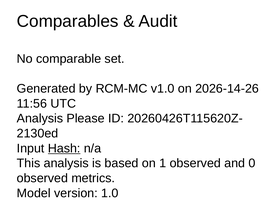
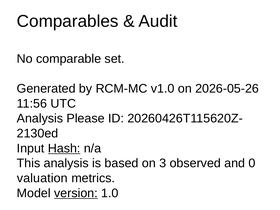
2026-14-26: 2026-14-26 -> 2026-05-26 (227, 89)
1: 1 -> 3 (163, 163)
observed: observed -> valuation (42, 178)
version underline: none -> present (76, 193)
